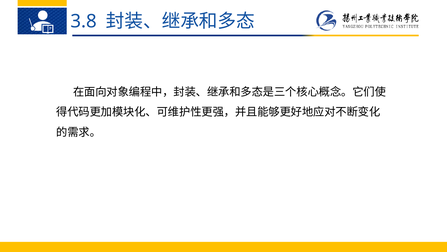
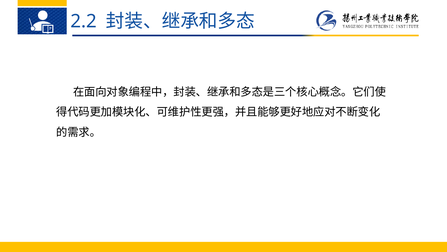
3.8: 3.8 -> 2.2 (84, 21)
